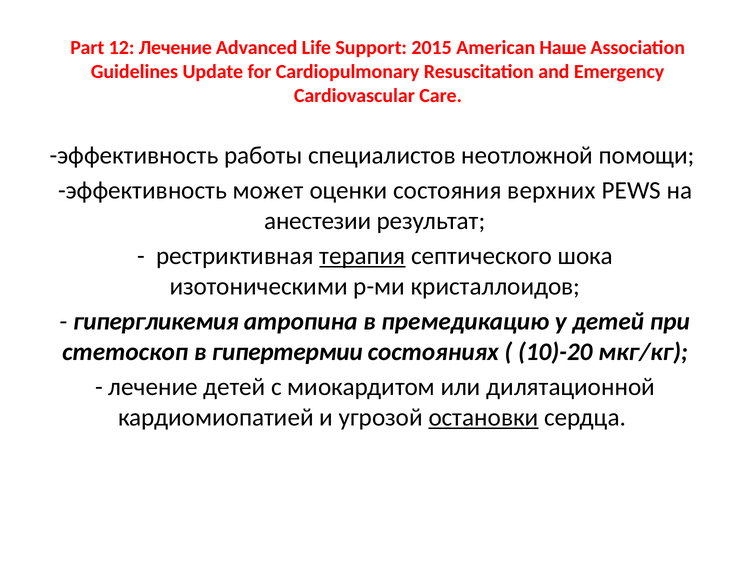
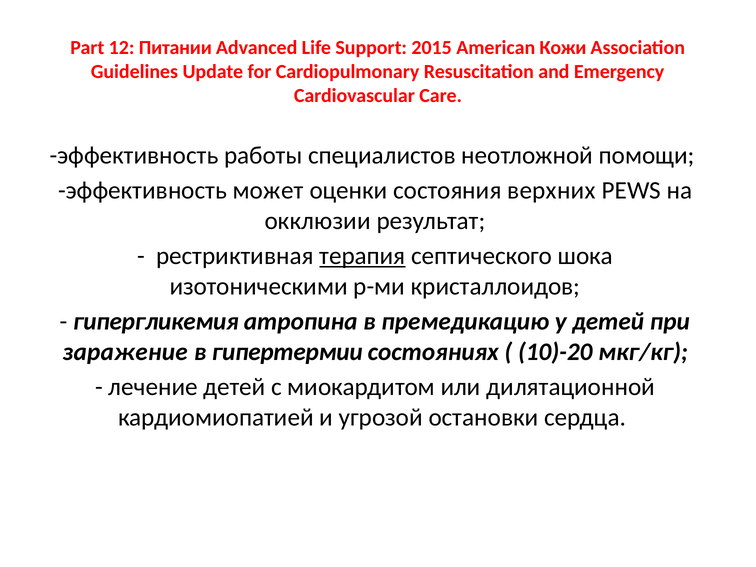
12 Лечение: Лечение -> Питании (175, 48)
Наше: Наше -> Кожи (563, 48)
анестезии: анестезии -> окклюзии (318, 221)
стетоскоп: стетоскоп -> заражение (125, 352)
остановки underline: present -> none (483, 417)
